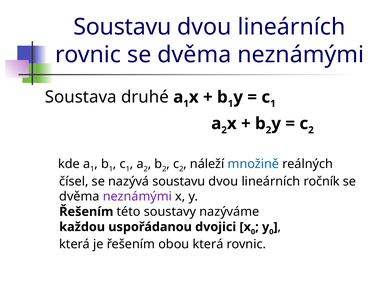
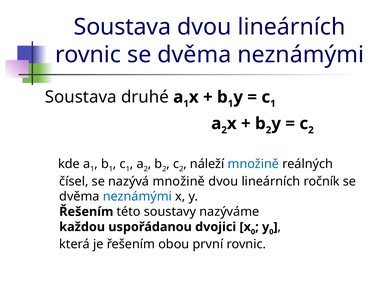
Soustavu: Soustavu -> Soustava (122, 27)
nazývá soustavu: soustavu -> množině (179, 181)
neznámými colour: purple -> blue (137, 197)
obou která: která -> první (208, 244)
